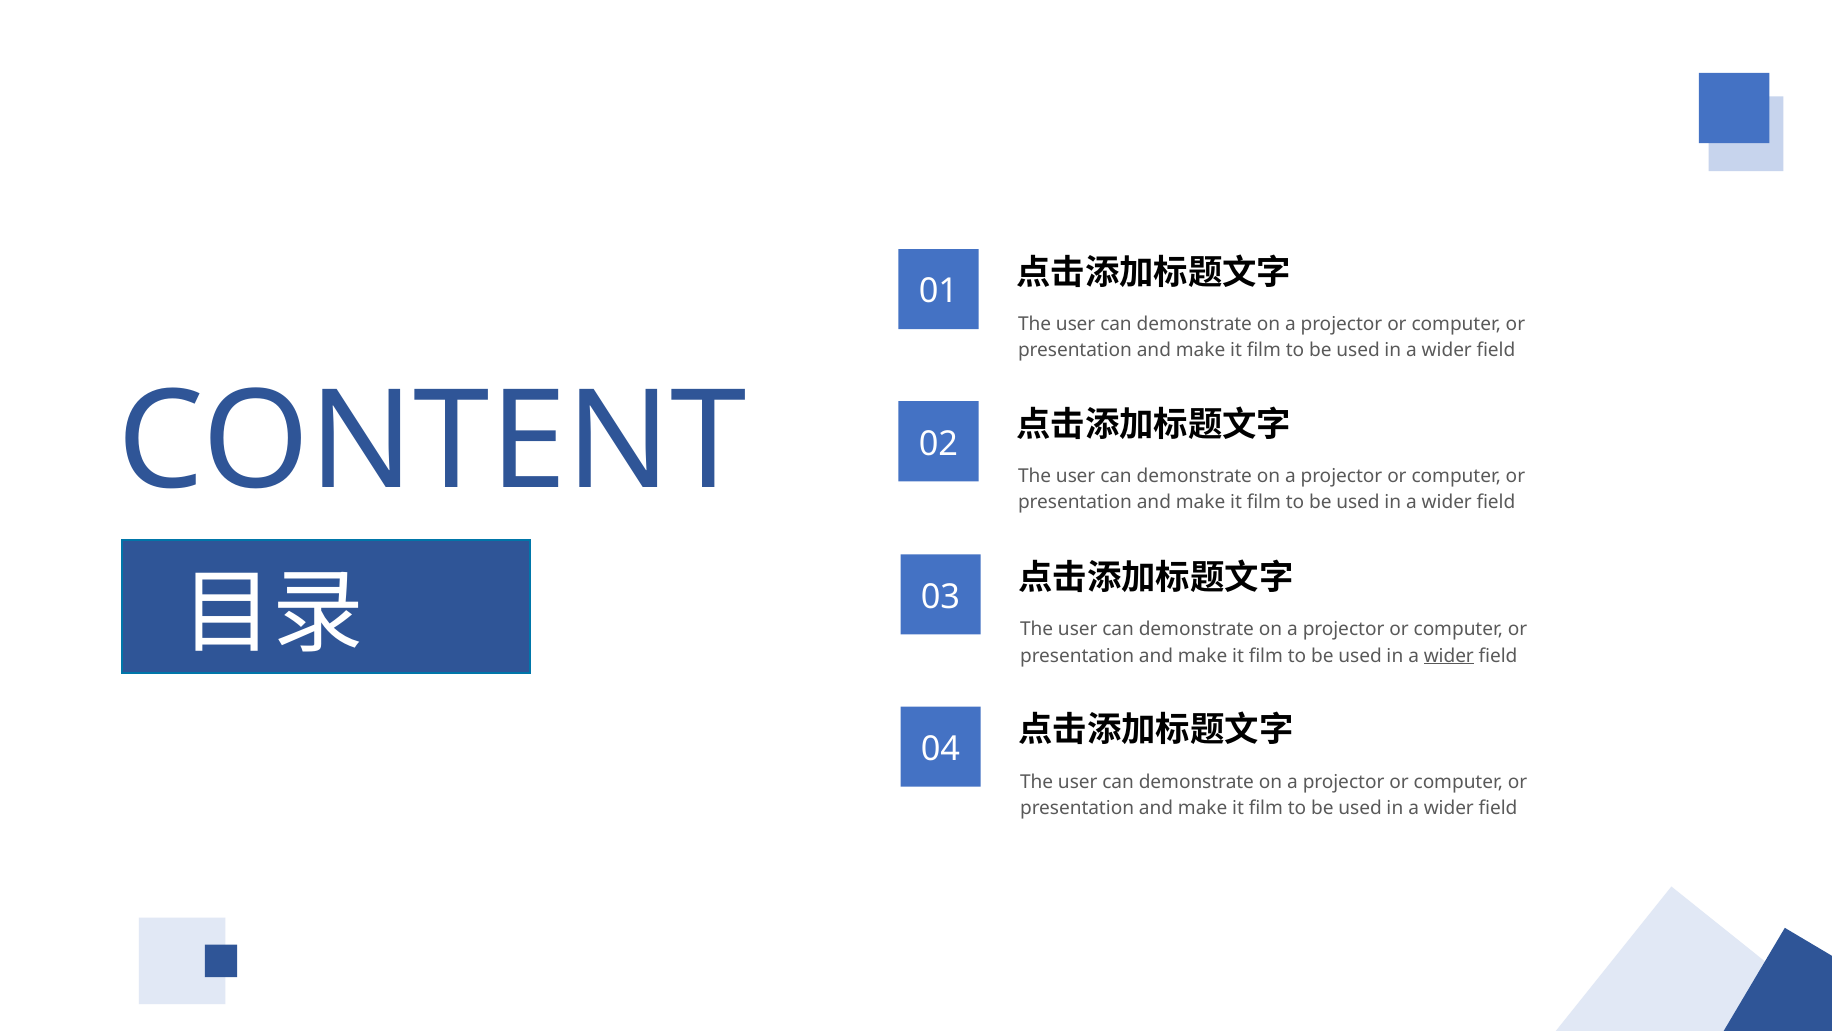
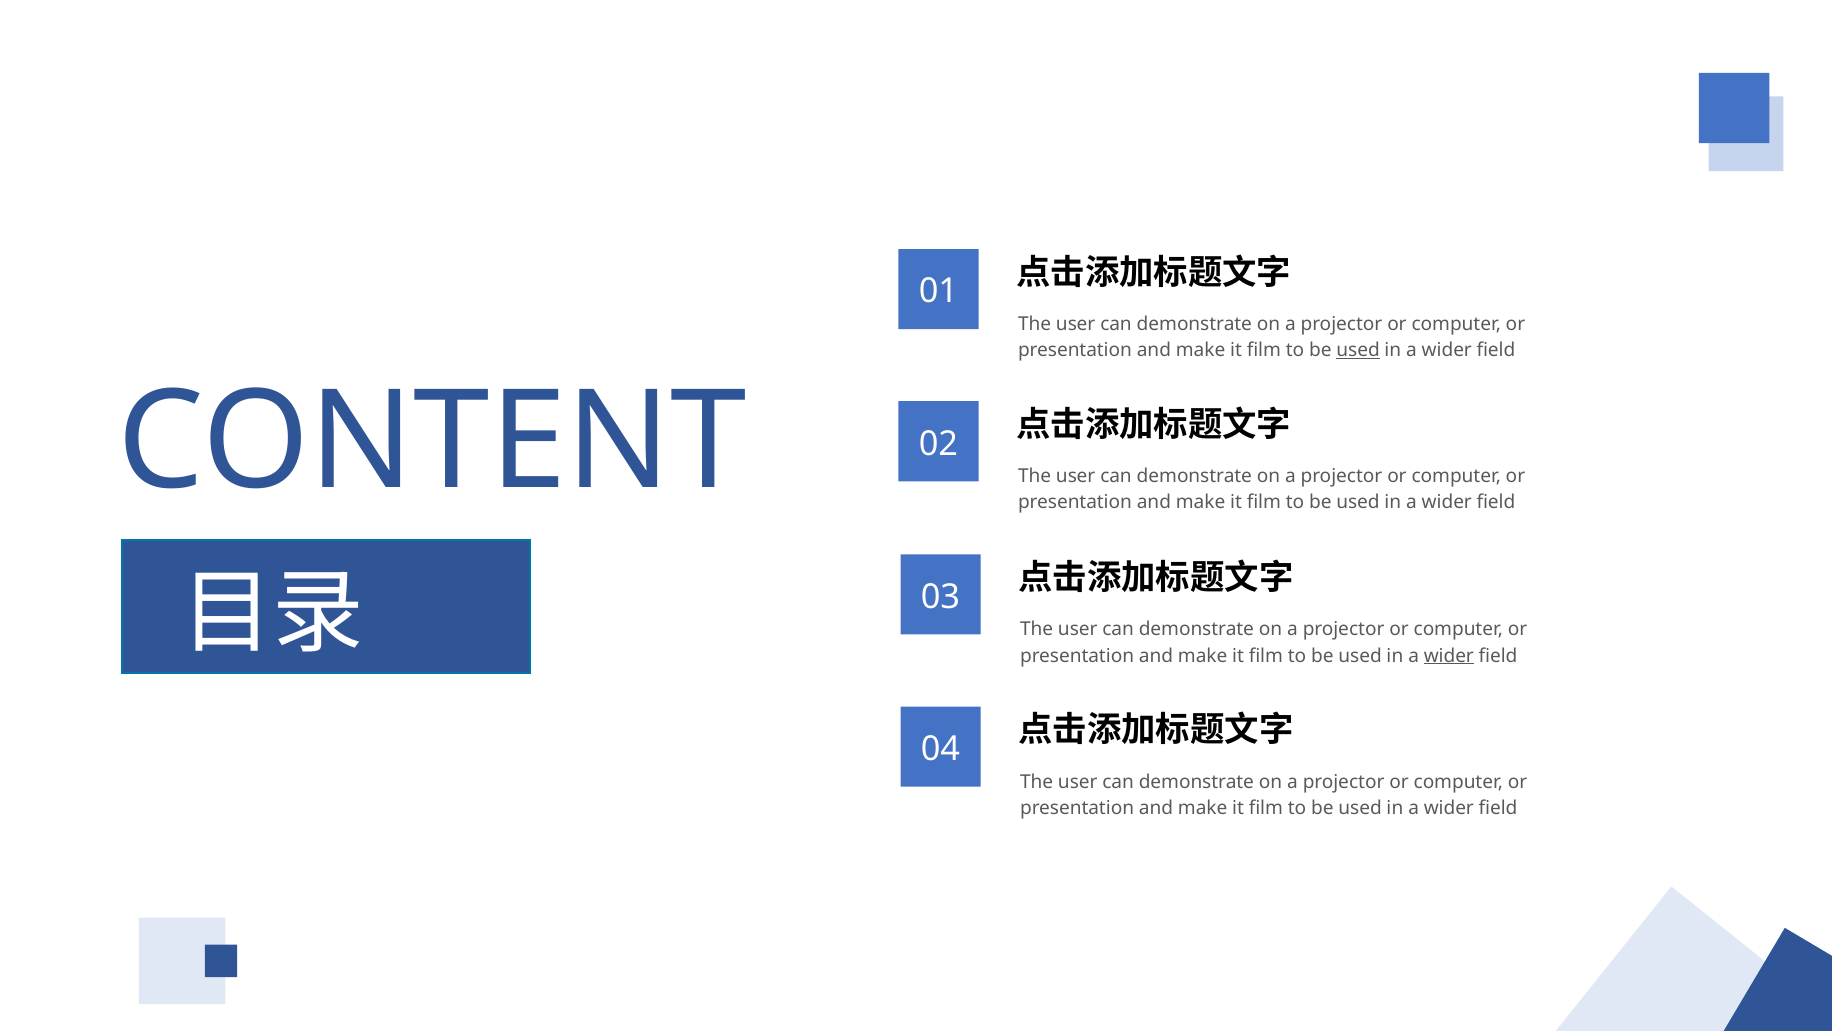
used underline: none -> present (1358, 350)
